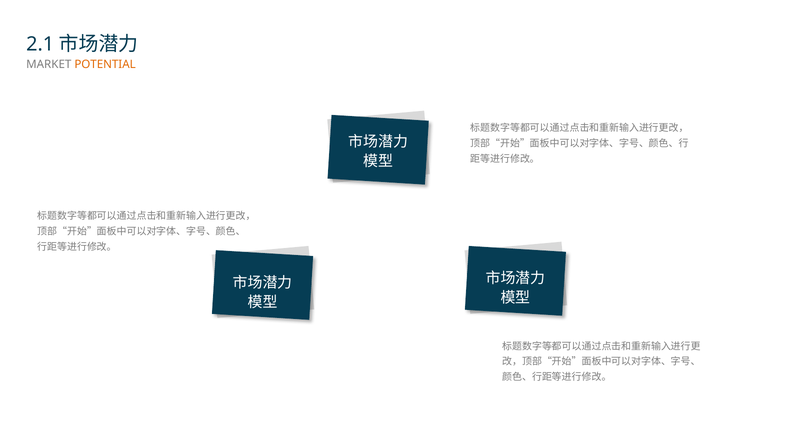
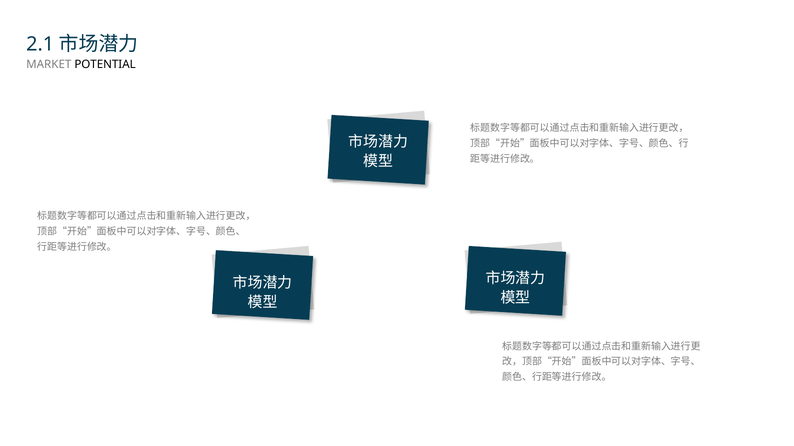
POTENTIAL colour: orange -> black (105, 64)
